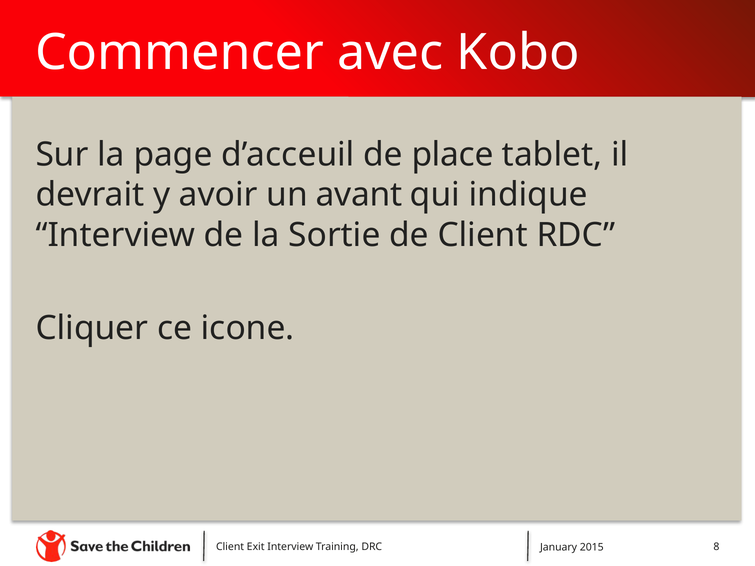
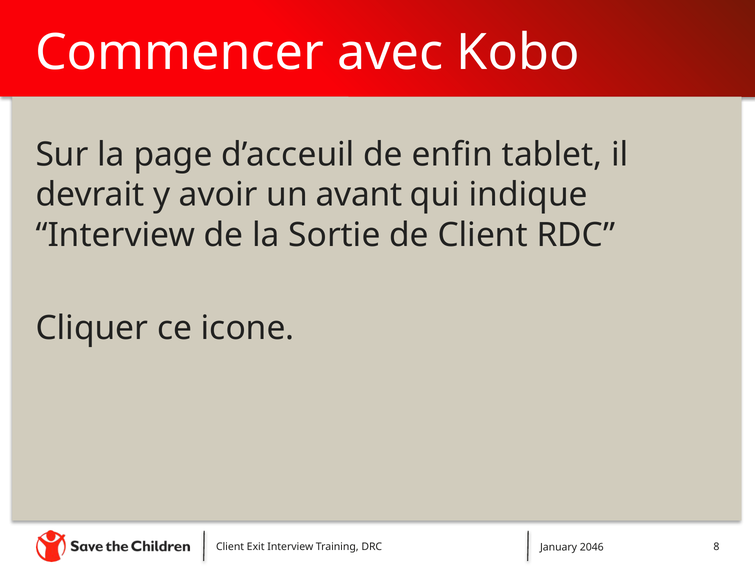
place: place -> enfin (452, 155)
2015: 2015 -> 2046 (592, 548)
